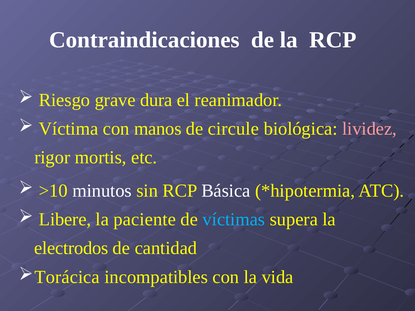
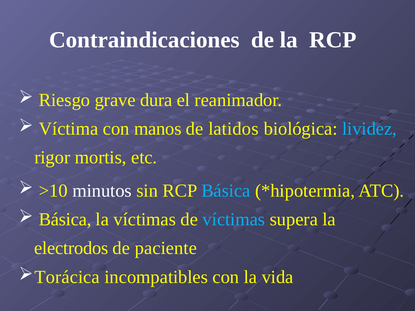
circule: circule -> latidos (233, 129)
lividez colour: pink -> light blue (370, 129)
Básica colour: white -> light blue (226, 191)
Libere: Libere -> Básica (65, 220)
la paciente: paciente -> víctimas (145, 220)
cantidad: cantidad -> paciente (166, 248)
